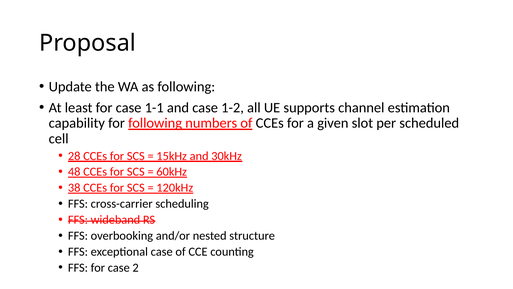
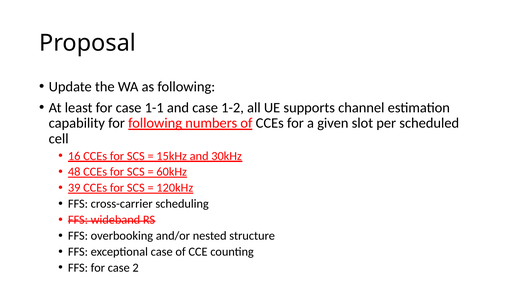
28: 28 -> 16 (74, 156)
38: 38 -> 39 (74, 188)
